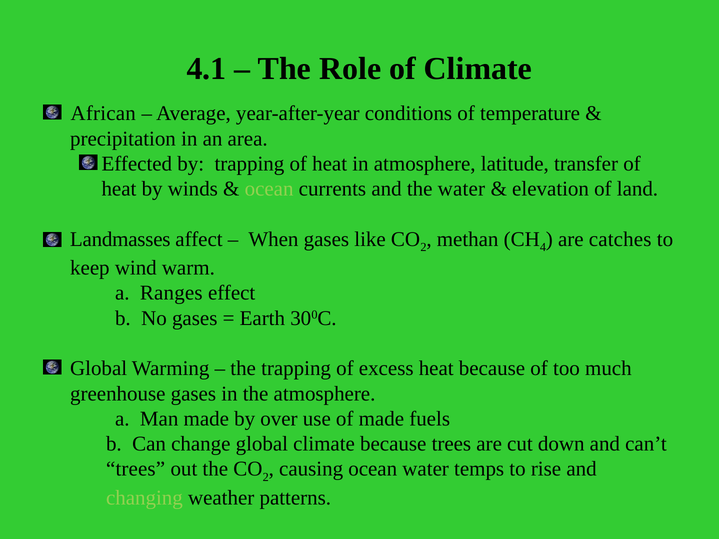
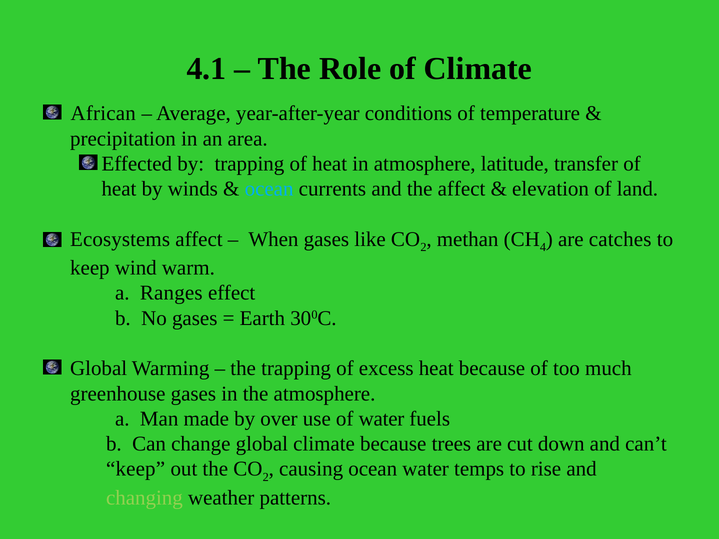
ocean colour: light green -> light blue (269, 189)
the water: water -> affect (462, 189)
Landmasses: Landmasses -> Ecosystems (120, 239)
of made: made -> water (381, 419)
trees: trees -> keep (136, 469)
